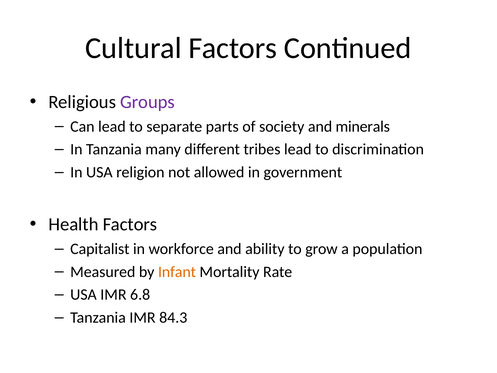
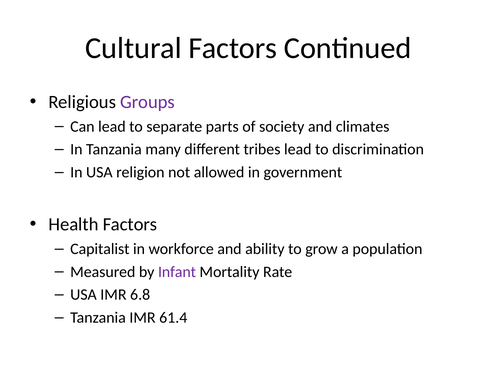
minerals: minerals -> climates (363, 126)
Infant colour: orange -> purple (177, 272)
84.3: 84.3 -> 61.4 (173, 317)
